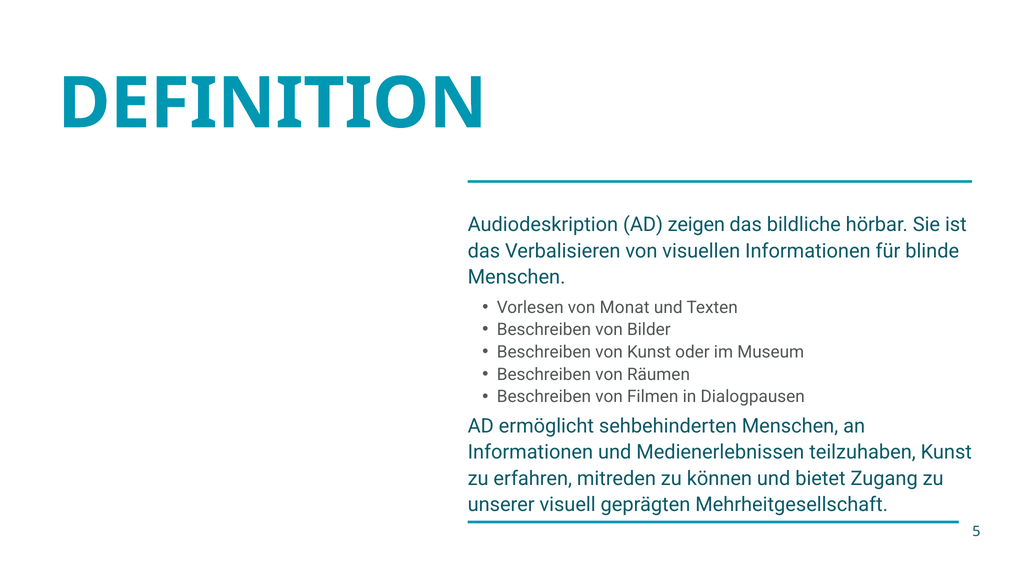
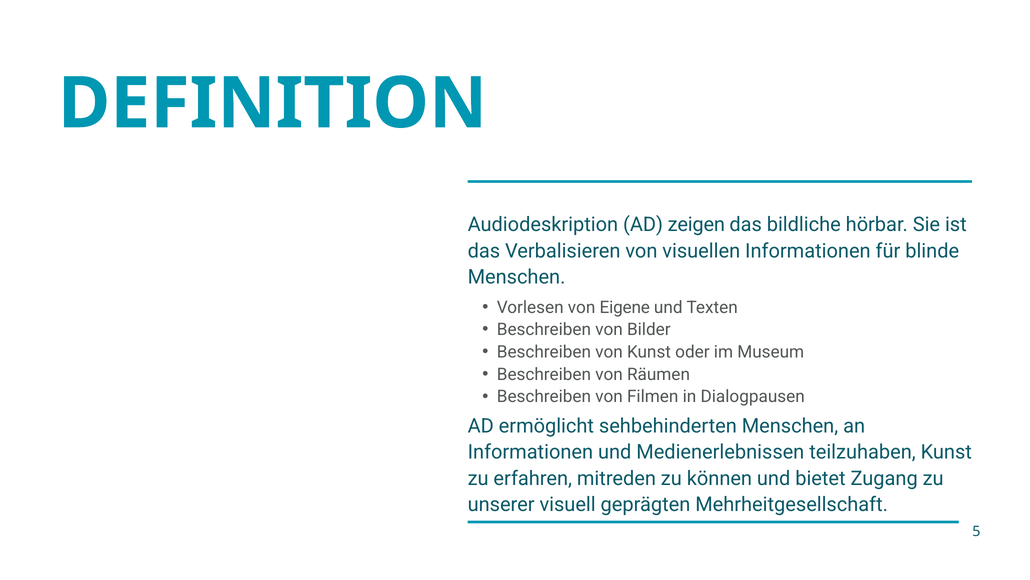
Monat: Monat -> Eigene (625, 307)
